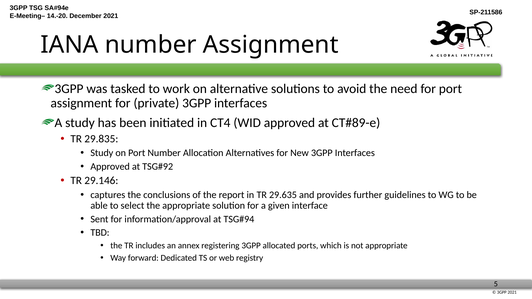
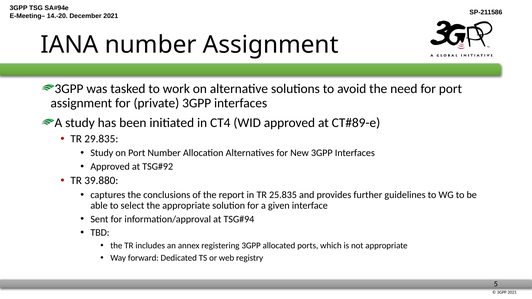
29.146: 29.146 -> 39.880 (101, 181)
29.635: 29.635 -> 25.835 (283, 195)
